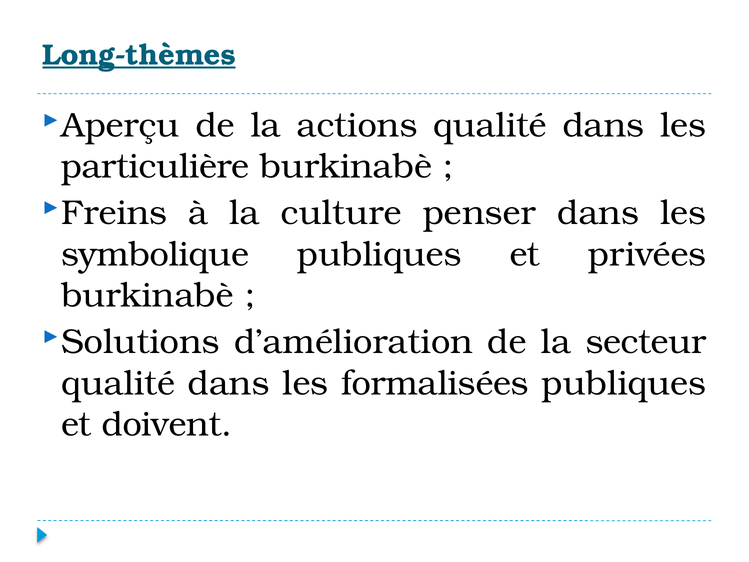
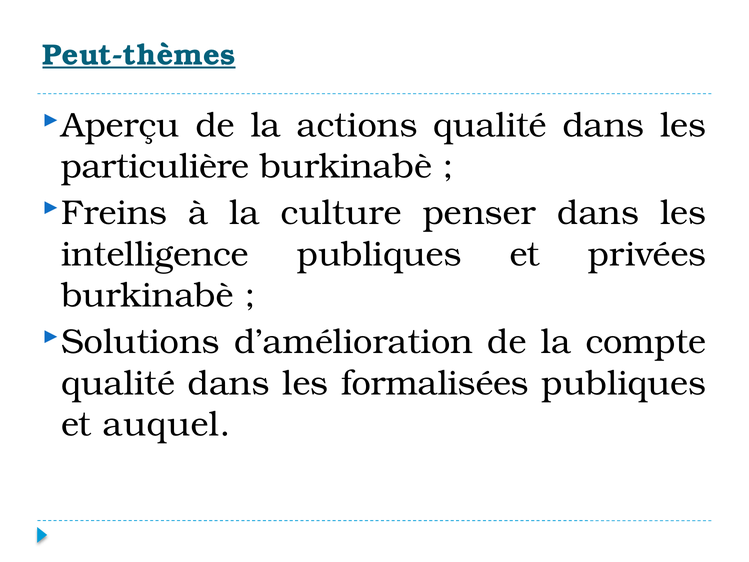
Long-thèmes: Long-thèmes -> Peut-thèmes (139, 55)
symbolique: symbolique -> intelligence (155, 254)
secteur: secteur -> compte (646, 342)
doivent: doivent -> auquel (167, 424)
